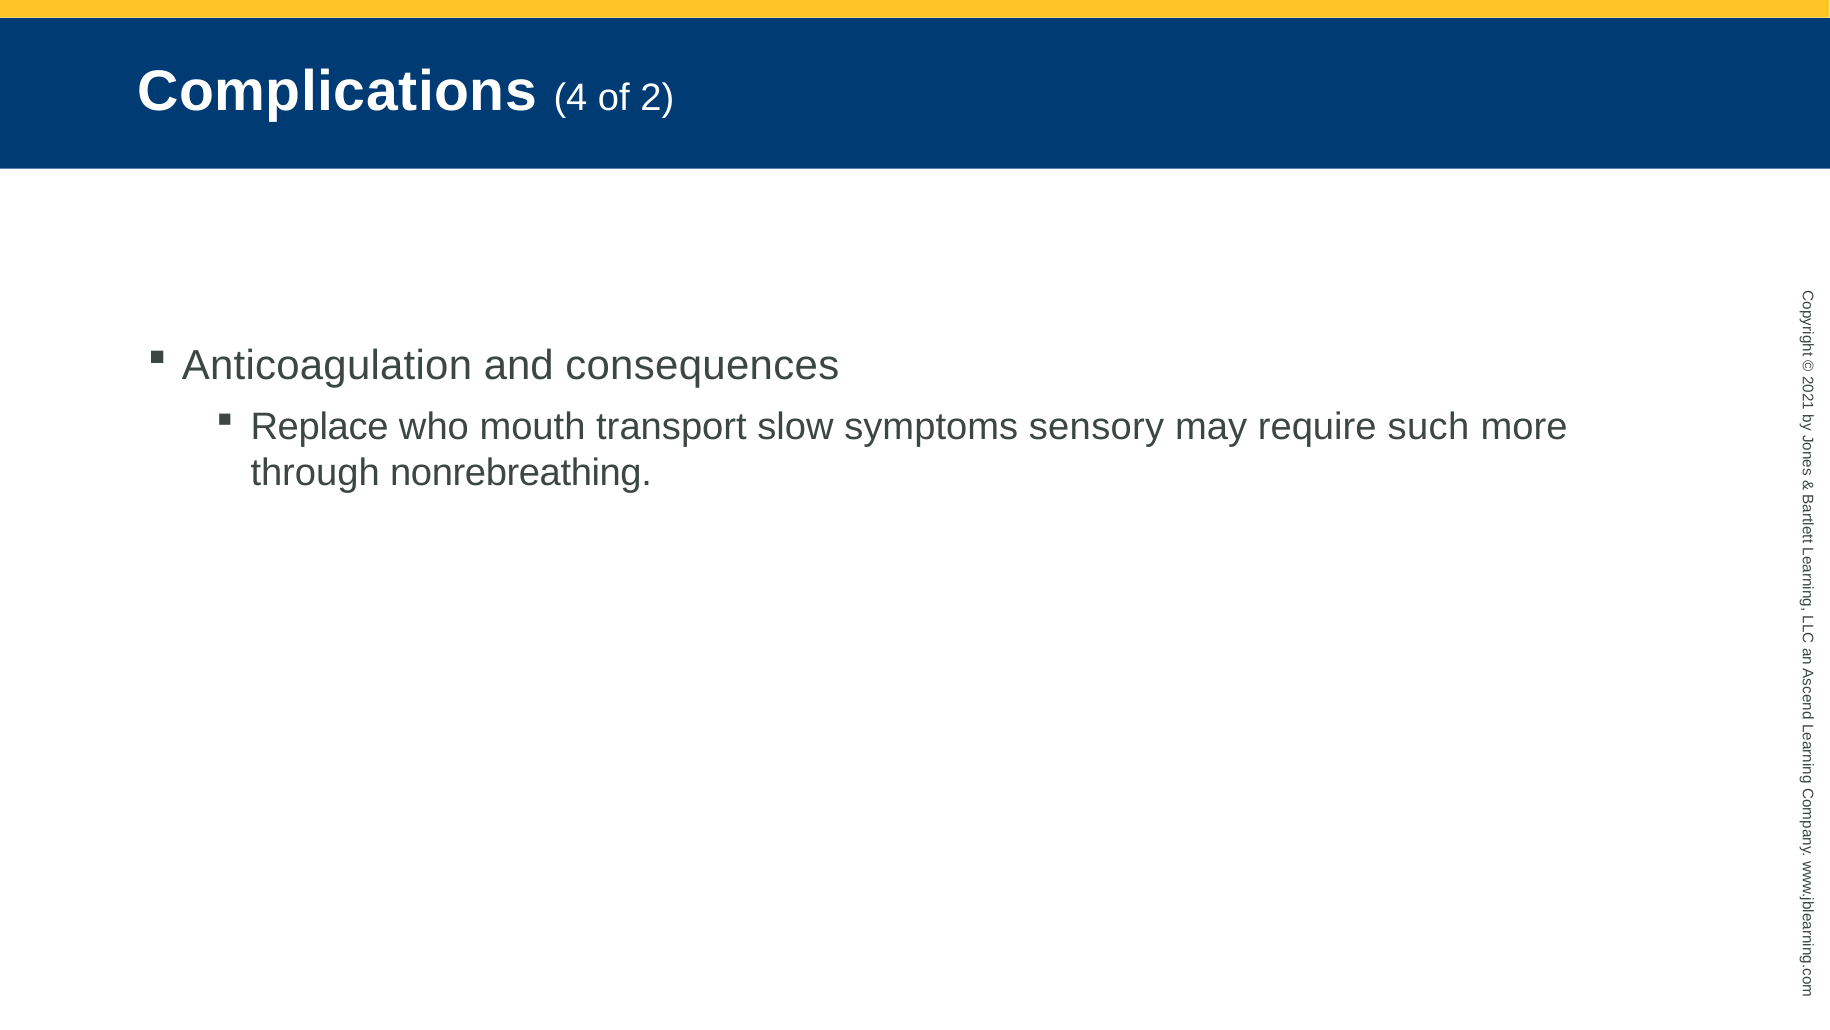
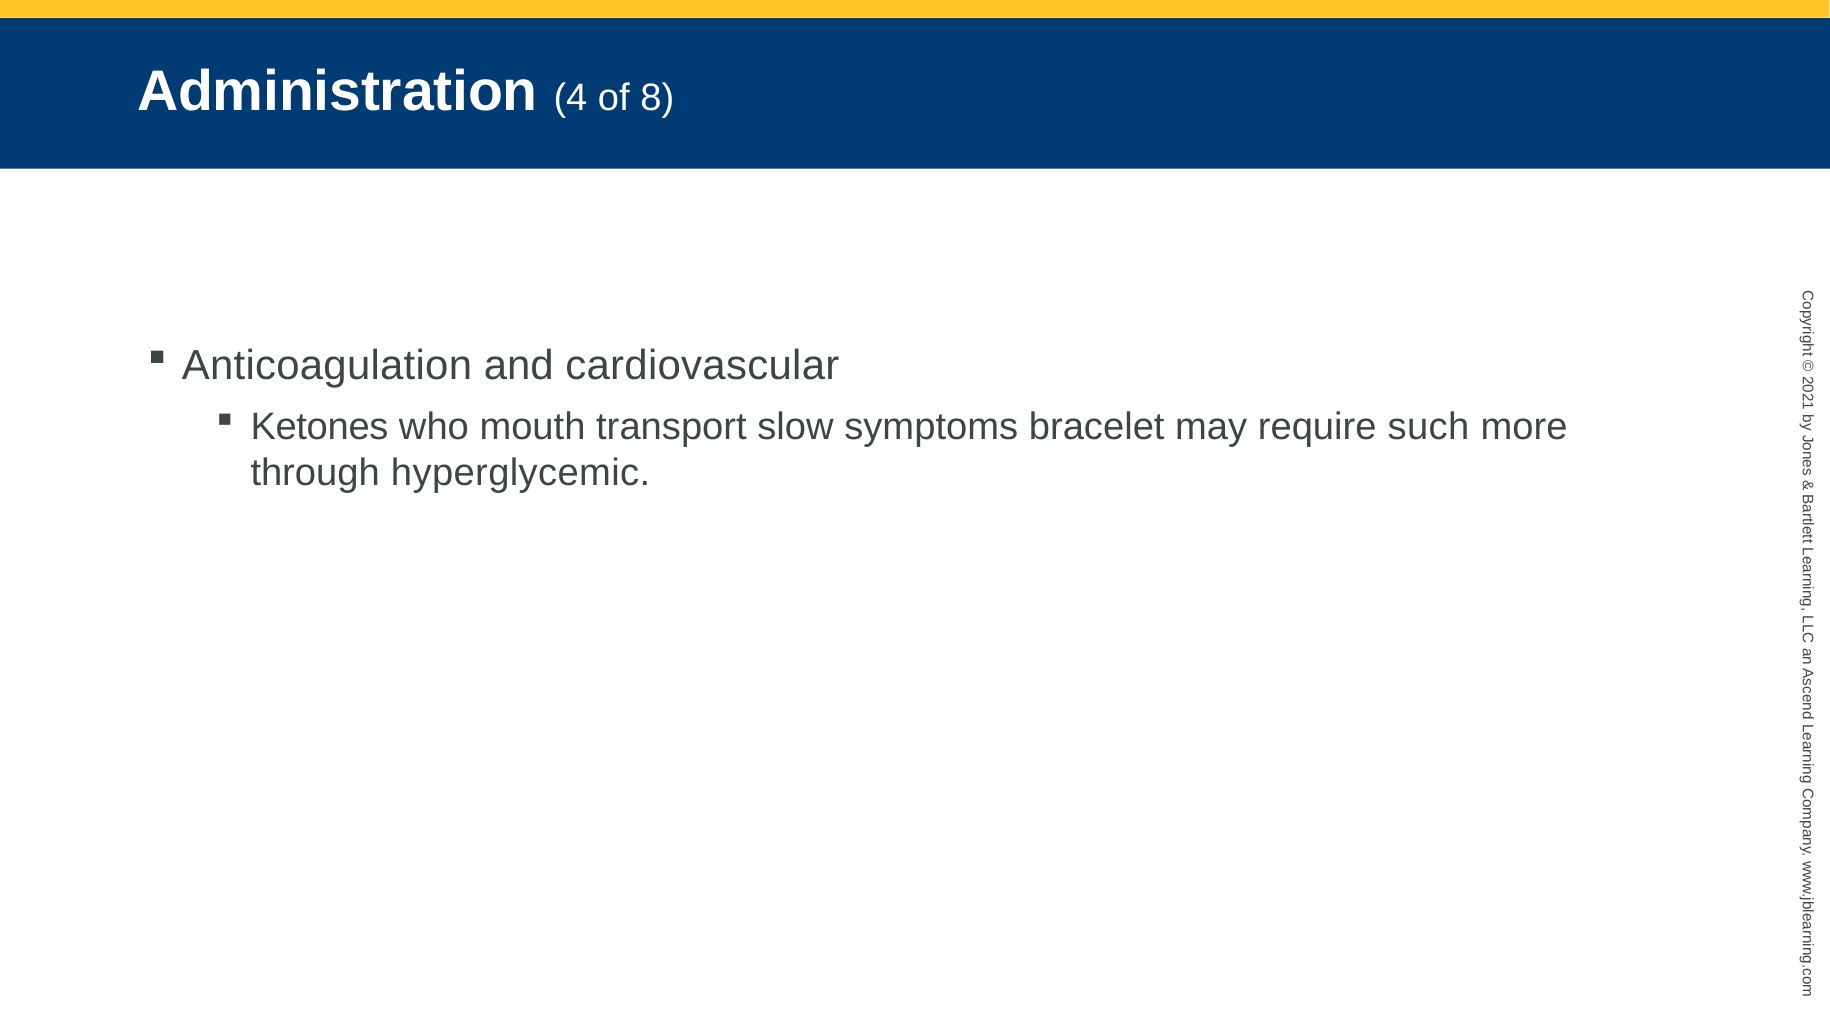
Complications: Complications -> Administration (337, 92)
of 2: 2 -> 8 (657, 98)
consequences: consequences -> cardiovascular (702, 366)
Replace: Replace -> Ketones (320, 427)
sensory: sensory -> bracelet (1097, 427)
nonrebreathing: nonrebreathing -> hyperglycemic (521, 473)
